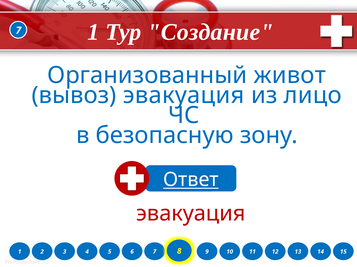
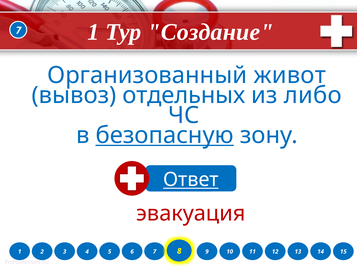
вывоз эвакуация: эвакуация -> отдельных (184, 96)
лицо: лицо -> либо (313, 96)
безопасную underline: none -> present (165, 136)
